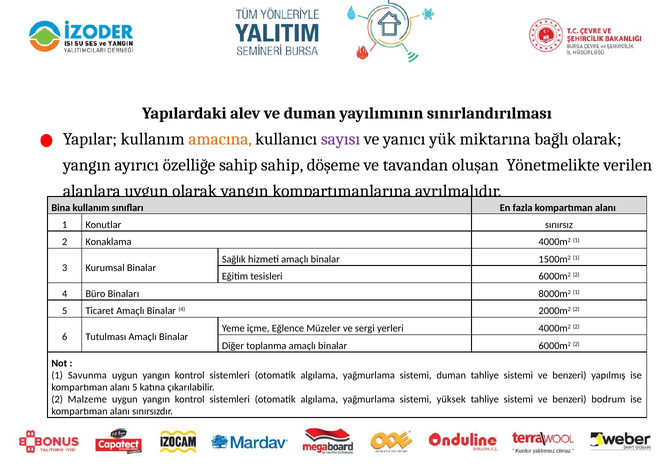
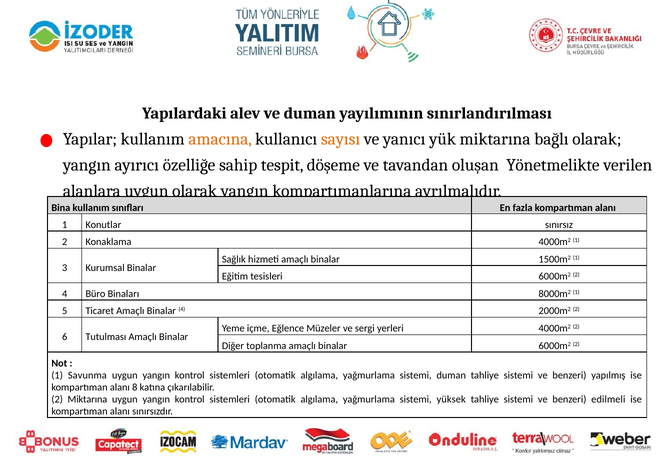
sayısı colour: purple -> orange (341, 139)
sahip sahip: sahip -> tespit (282, 165)
alanı 5: 5 -> 8 (135, 387)
2 Malzeme: Malzeme -> Miktarına (87, 399)
bodrum: bodrum -> edilmeli (608, 399)
